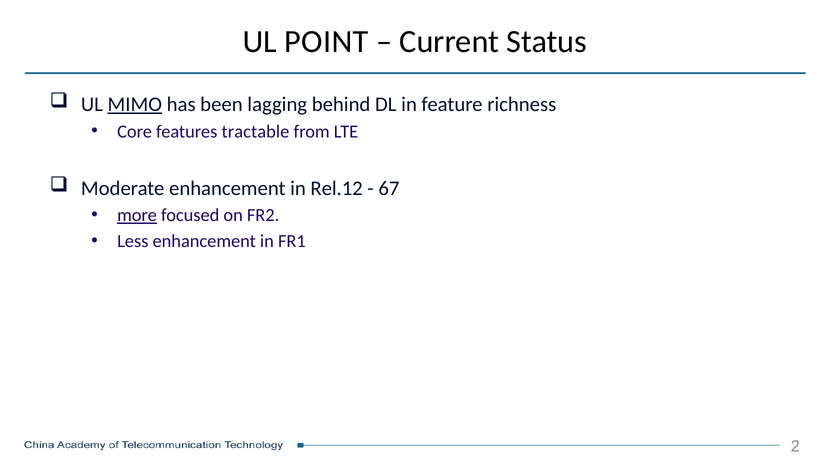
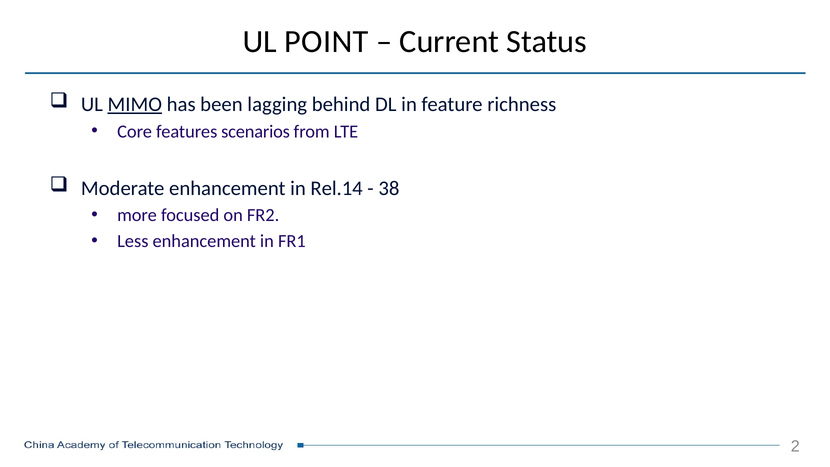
tractable: tractable -> scenarios (256, 131)
Rel.12: Rel.12 -> Rel.14 (337, 188)
67: 67 -> 38 (389, 188)
more underline: present -> none (137, 215)
